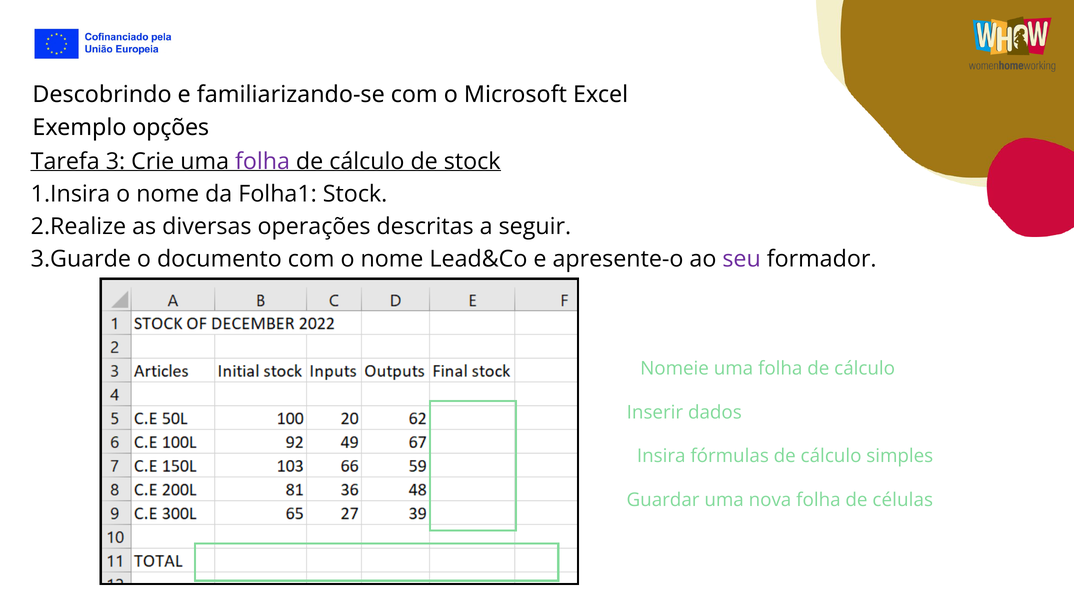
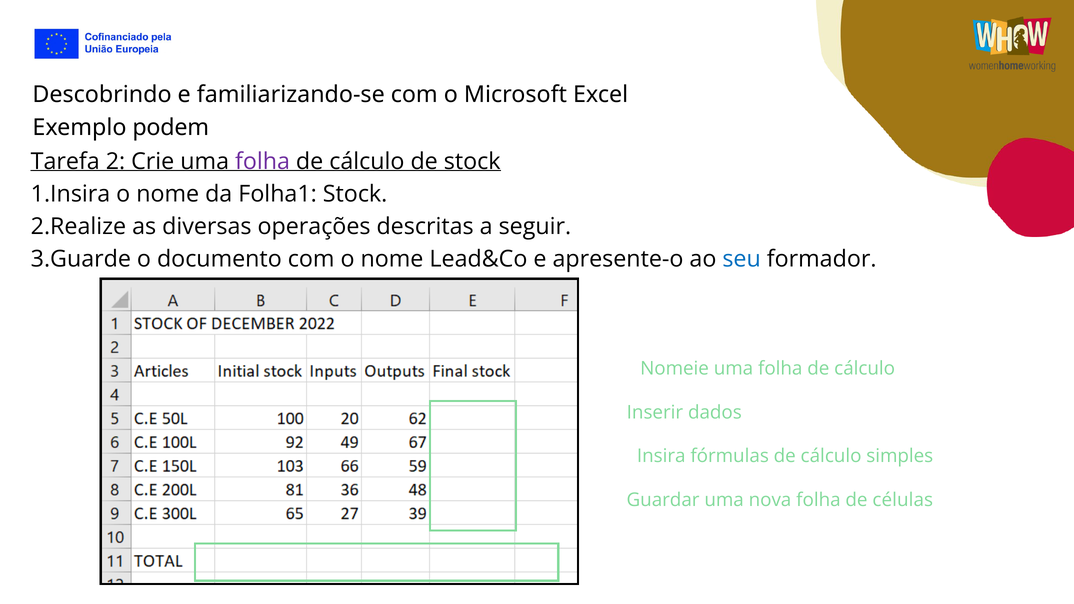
opções: opções -> podem (171, 127)
3: 3 -> 2 (116, 161)
seu colour: purple -> blue (742, 259)
